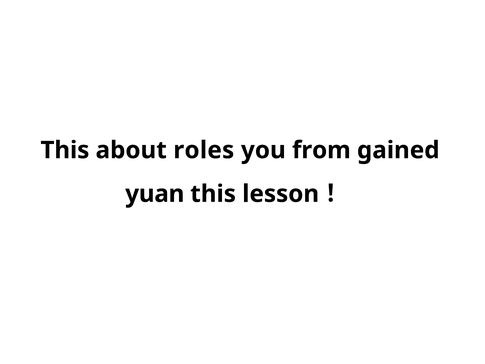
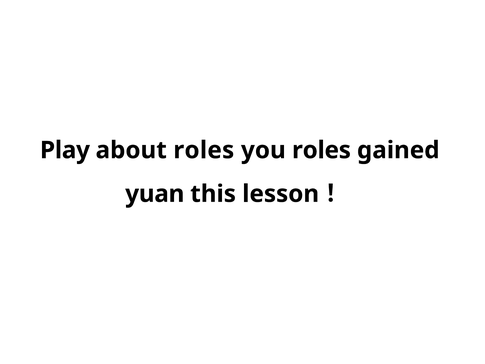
This: This -> Play (65, 150)
you from: from -> roles (321, 150)
